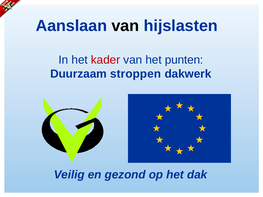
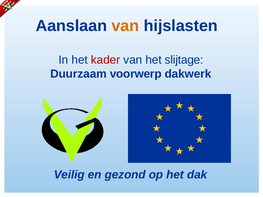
van colour: black -> orange (125, 26)
punten: punten -> slijtage (184, 60)
stroppen: stroppen -> voorwerp (136, 74)
